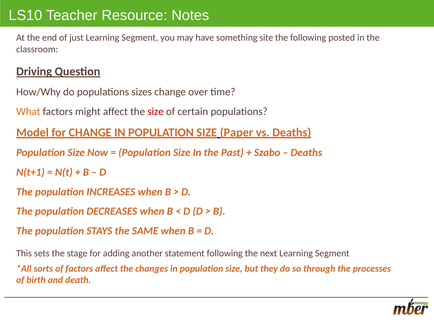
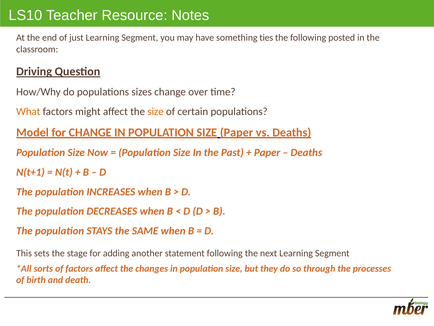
site: site -> ties (266, 38)
size colour: red -> orange (156, 111)
Szabo: Szabo -> Paper (267, 152)
